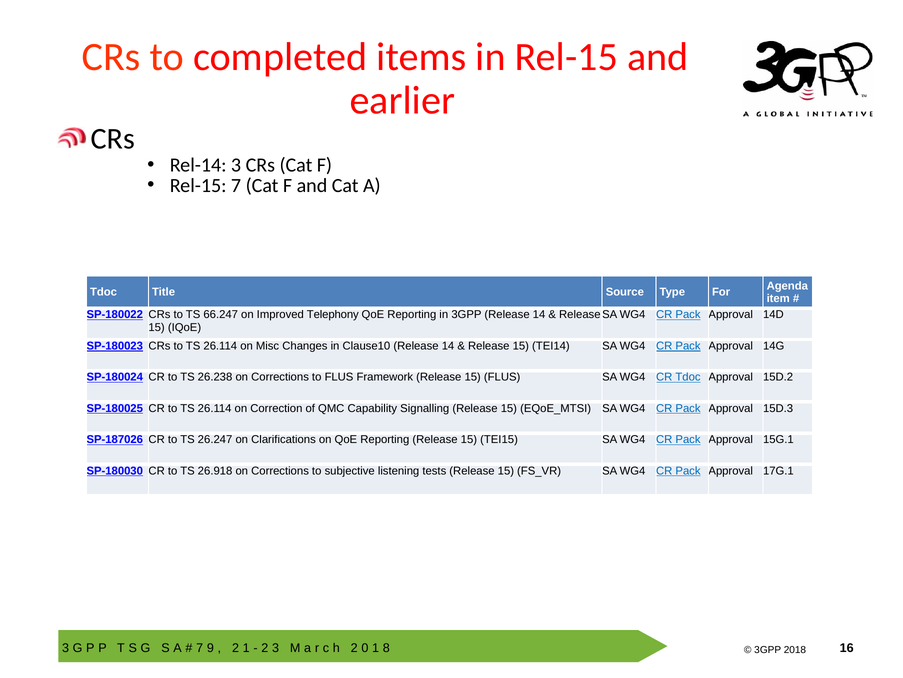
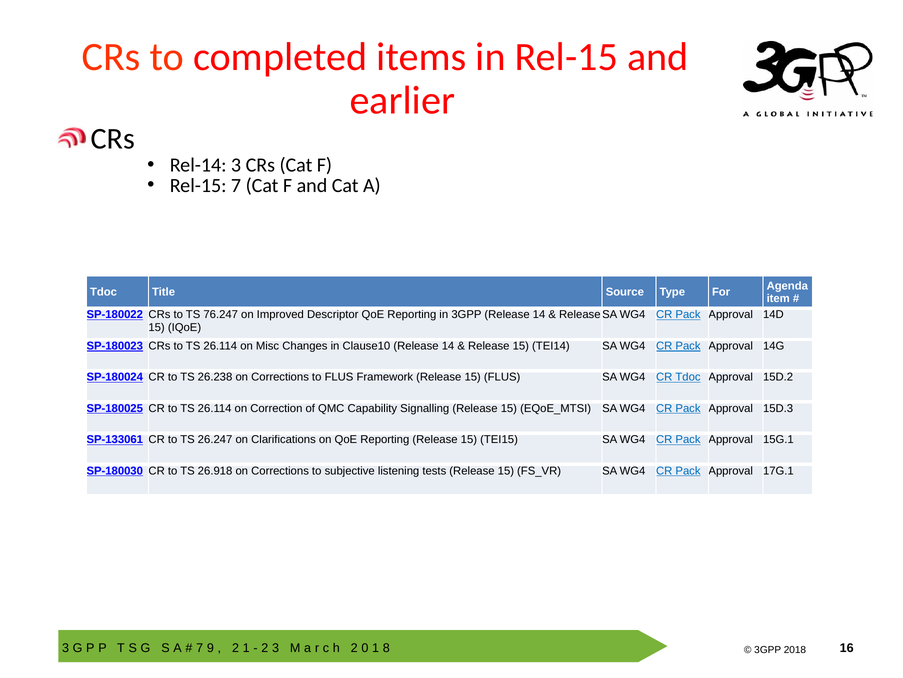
66.247: 66.247 -> 76.247 (221, 314)
Telephony: Telephony -> Descriptor (333, 314)
SP-187026: SP-187026 -> SP-133061 (115, 439)
